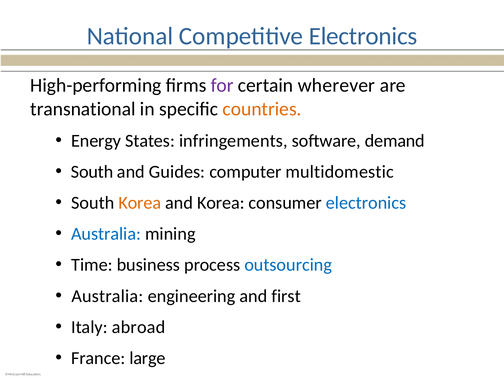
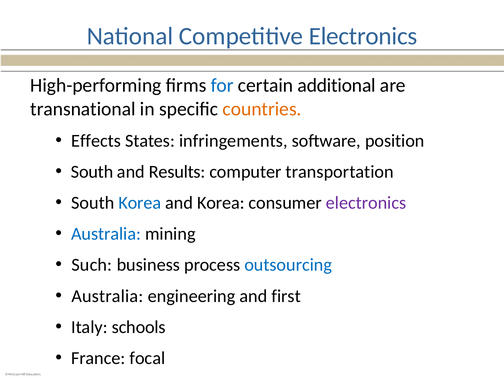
for colour: purple -> blue (222, 85)
wherever: wherever -> additional (337, 85)
Energy: Energy -> Effects (96, 141)
demand: demand -> position (395, 141)
Guides: Guides -> Results (177, 172)
multidomestic: multidomestic -> transportation (340, 172)
Korea colour: orange -> blue (140, 203)
electronics colour: blue -> purple (366, 203)
Time: Time -> Such (92, 265)
abroad: abroad -> schools (139, 327)
large: large -> focal (147, 358)
